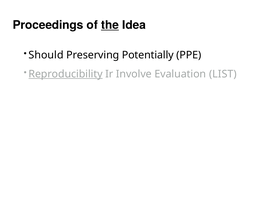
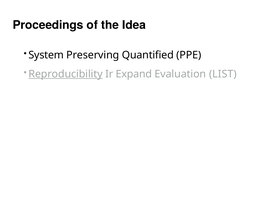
the underline: present -> none (110, 25)
Should: Should -> System (46, 55)
Potentially: Potentially -> Quantified (148, 55)
Involve: Involve -> Expand (134, 74)
